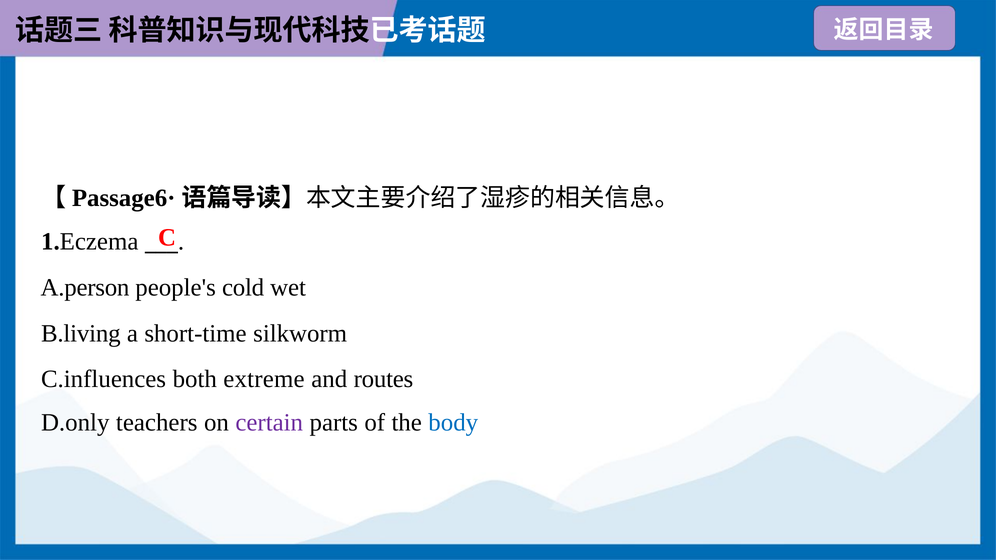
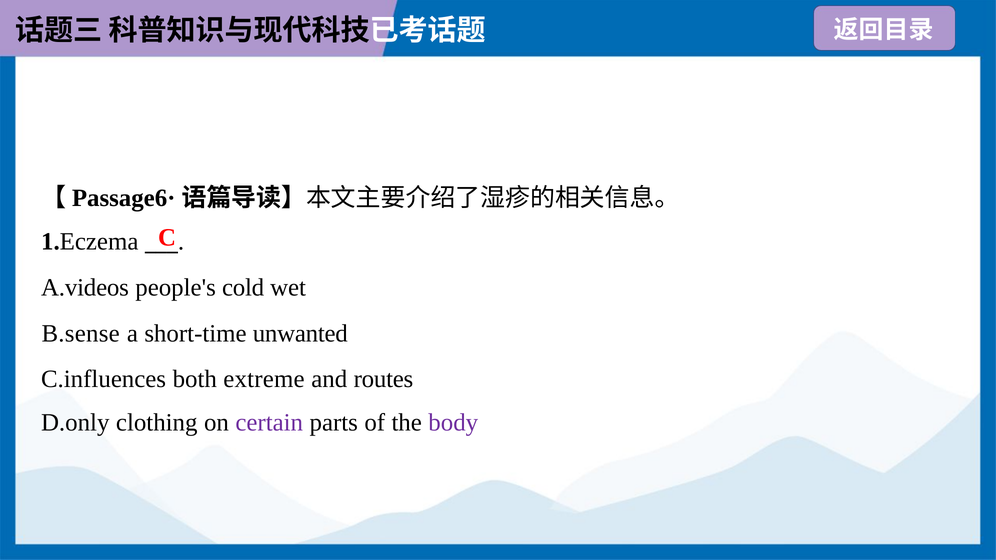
A.person: A.person -> A.videos (85, 288)
B.living: B.living -> B.sense (81, 334)
silkworm: silkworm -> unwanted (300, 334)
teachers: teachers -> clothing (157, 423)
body colour: blue -> purple (453, 423)
